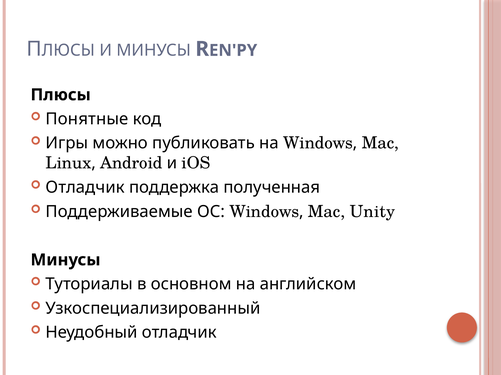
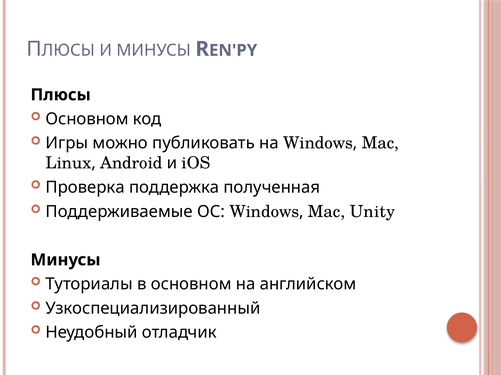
Понятные: Понятные -> Основном (87, 119)
Отладчик: Отладчик -> Проверка (85, 188)
